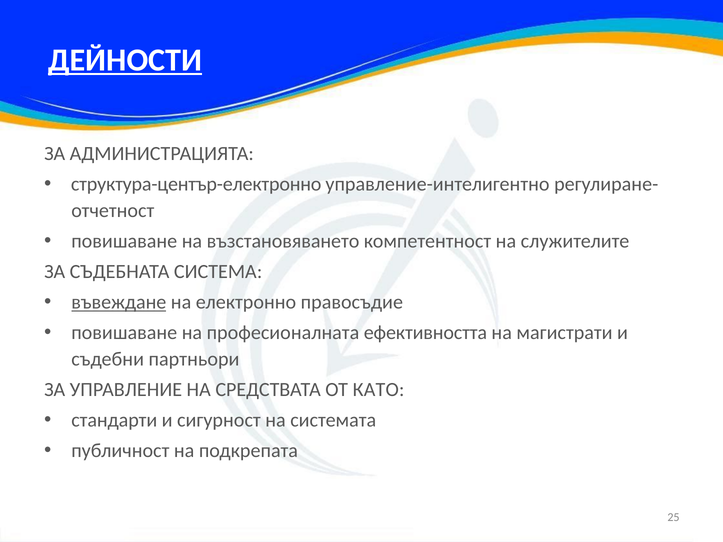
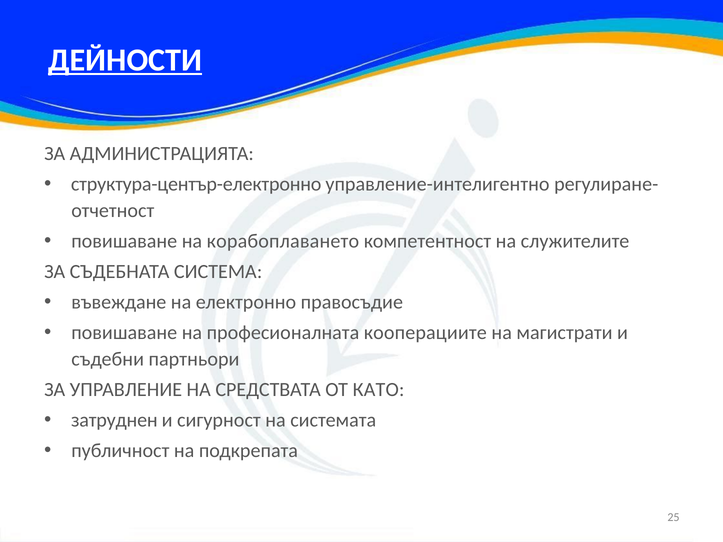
възстановяването: възстановяването -> корабоплаването (283, 241)
въвеждане underline: present -> none (119, 302)
ефективността: ефективността -> кооперациите (425, 333)
стандарти: стандарти -> затруднен (114, 421)
